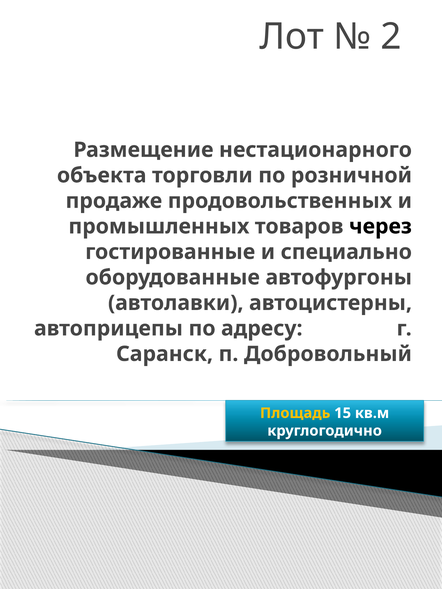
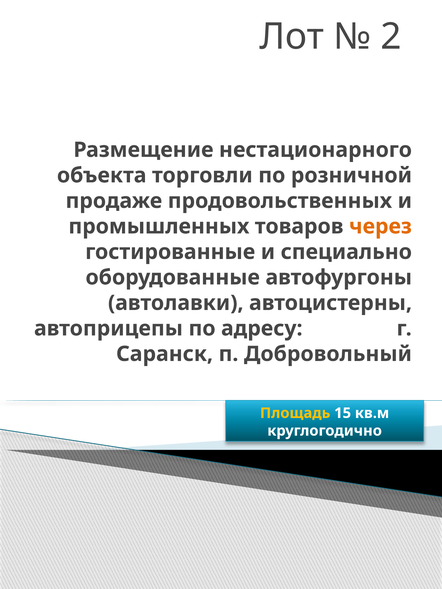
через colour: black -> orange (380, 227)
